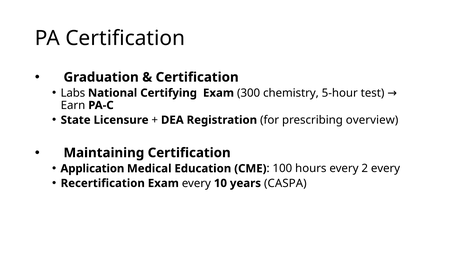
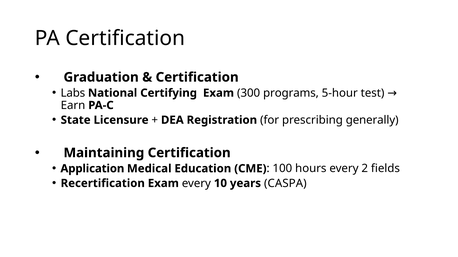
chemistry: chemistry -> programs (291, 93)
overview: overview -> generally (372, 120)
2 every: every -> fields (385, 169)
